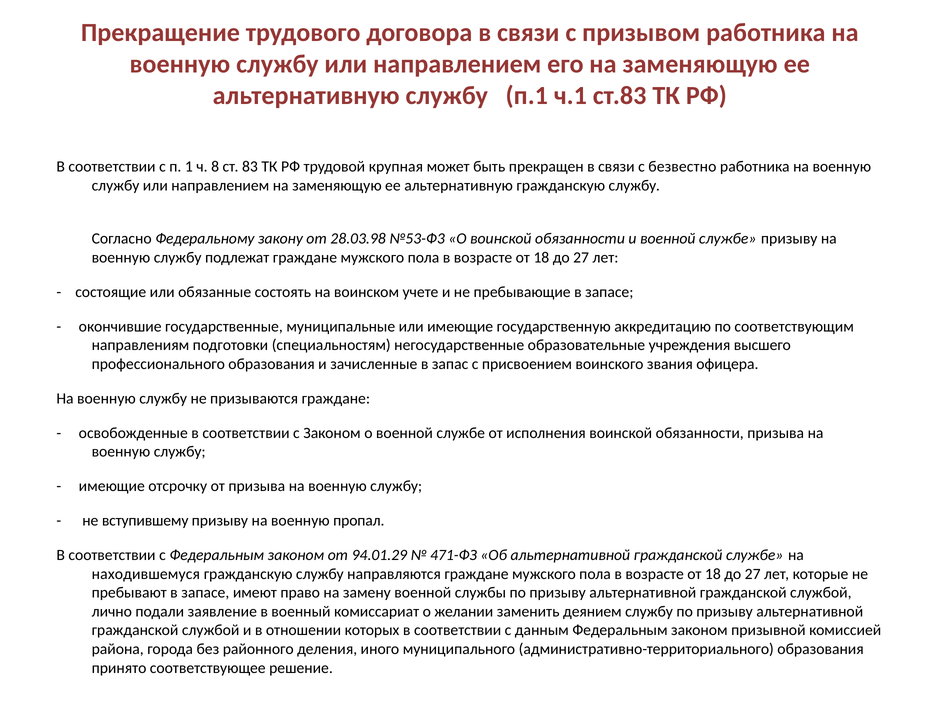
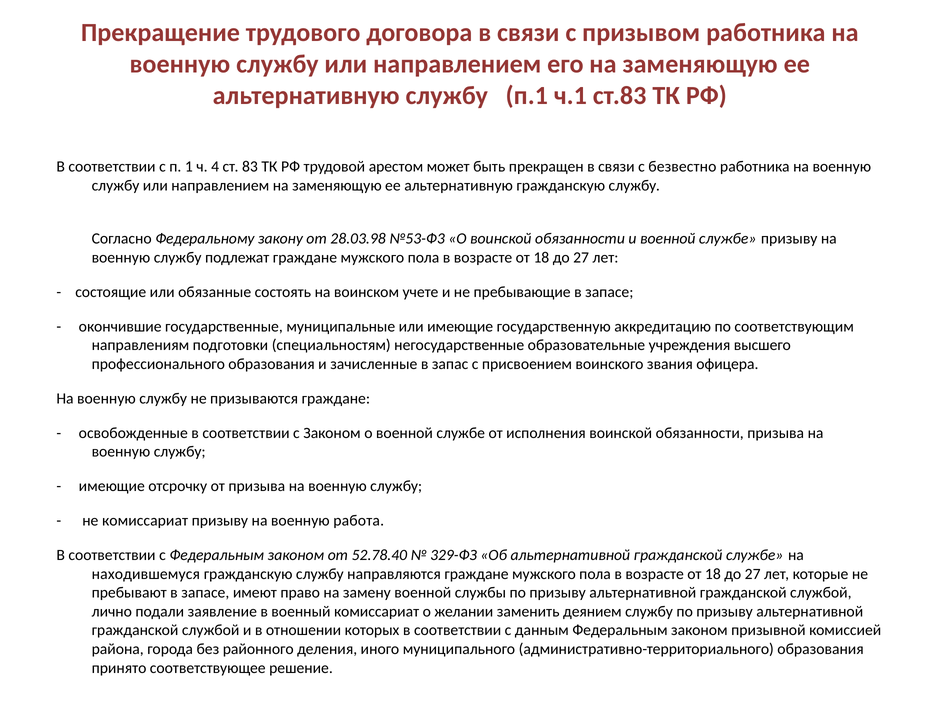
8: 8 -> 4 (215, 167)
крупная: крупная -> арестом (396, 167)
не вступившему: вступившему -> комиссариат (145, 521)
пропал: пропал -> работа (359, 521)
94.01.29: 94.01.29 -> 52.78.40 (379, 555)
471-ФЗ: 471-ФЗ -> 329-ФЗ (453, 555)
